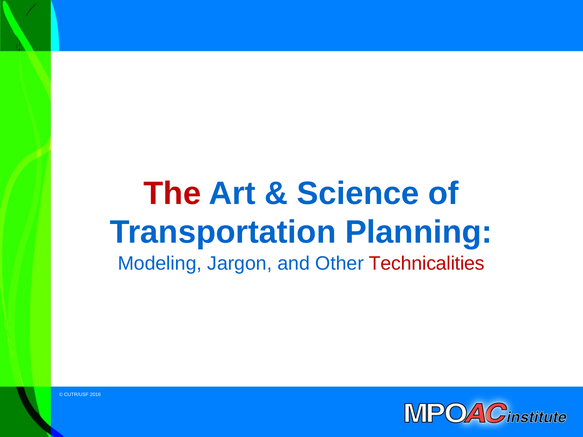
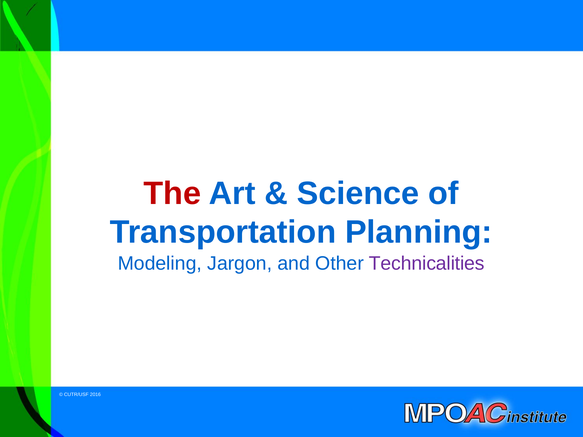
Technicalities colour: red -> purple (427, 264)
